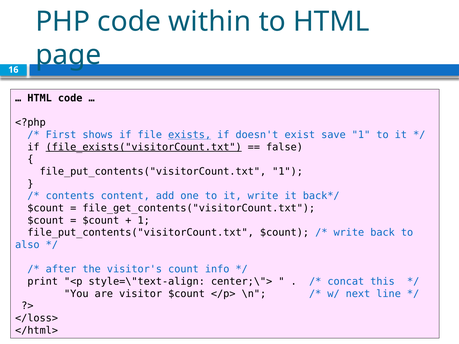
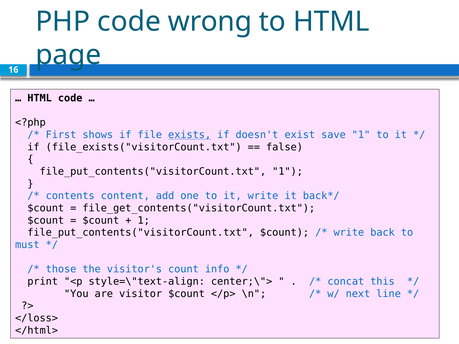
within: within -> wrong (210, 21)
file_exists("visitorCount.txt underline: present -> none (144, 147)
also: also -> must (27, 245)
after: after -> those (61, 269)
